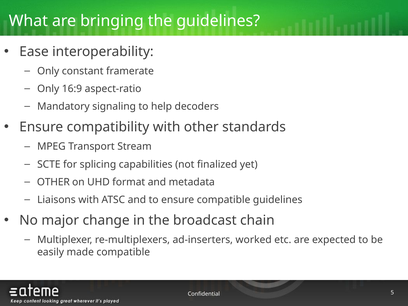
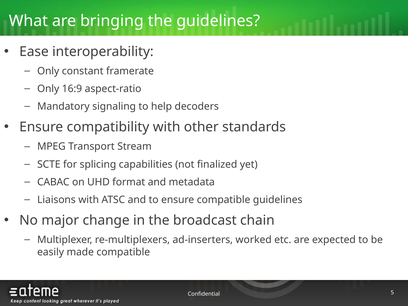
OTHER: OTHER -> CABAC (53, 182)
